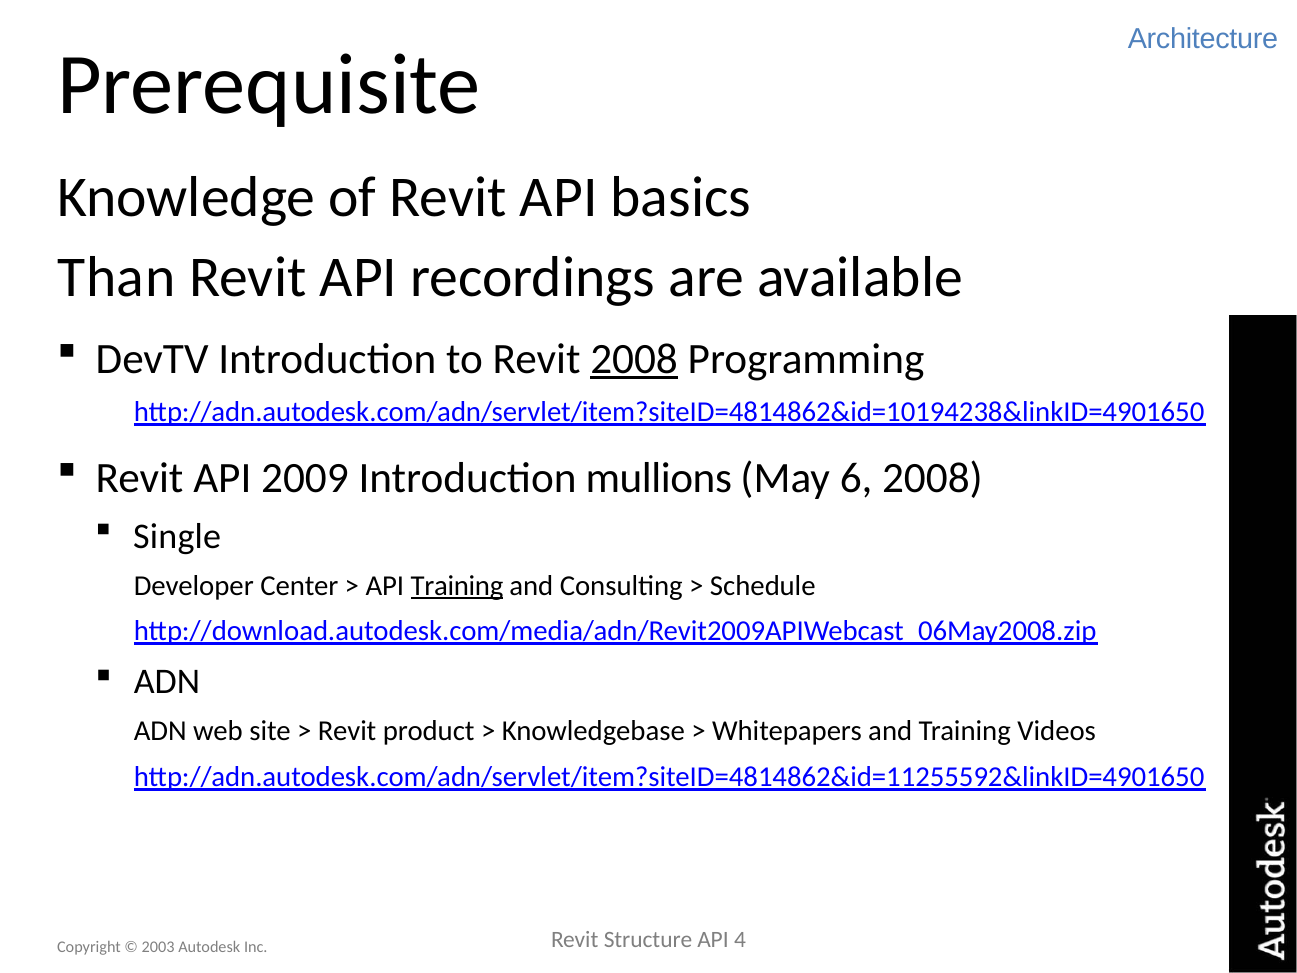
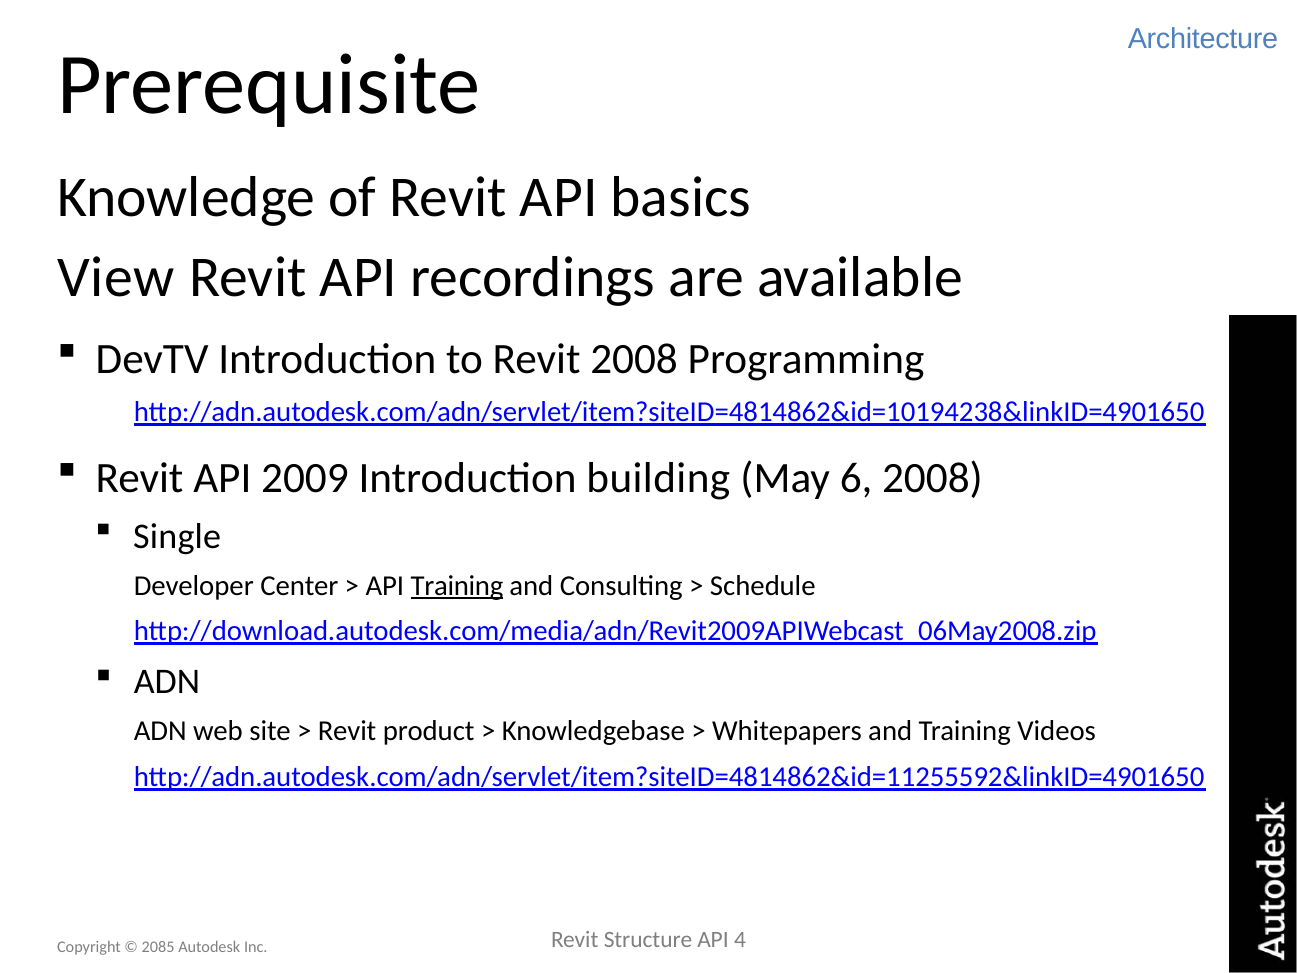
Than: Than -> View (116, 278)
2008 underline: present -> none (634, 359)
mullions: mullions -> building (658, 478)
2003: 2003 -> 2085 (158, 947)
